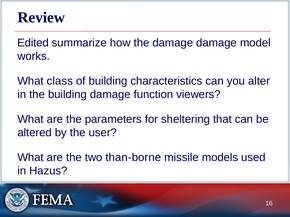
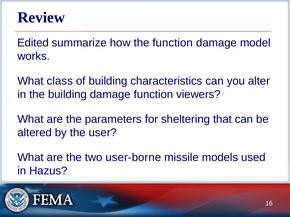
the damage: damage -> function (173, 43)
than-borne: than-borne -> user-borne (133, 158)
